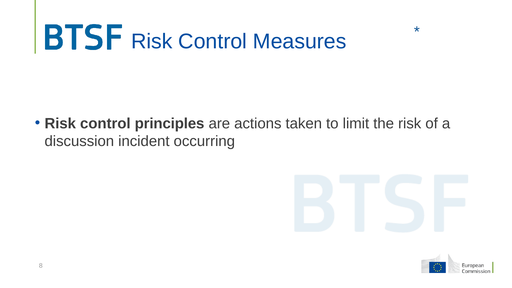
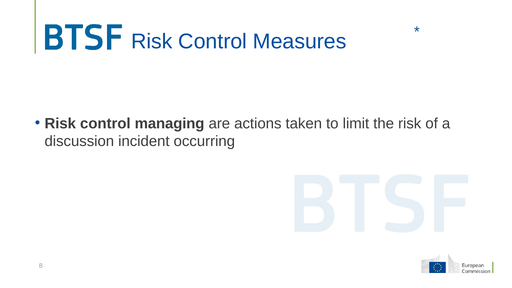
principles: principles -> managing (170, 123)
